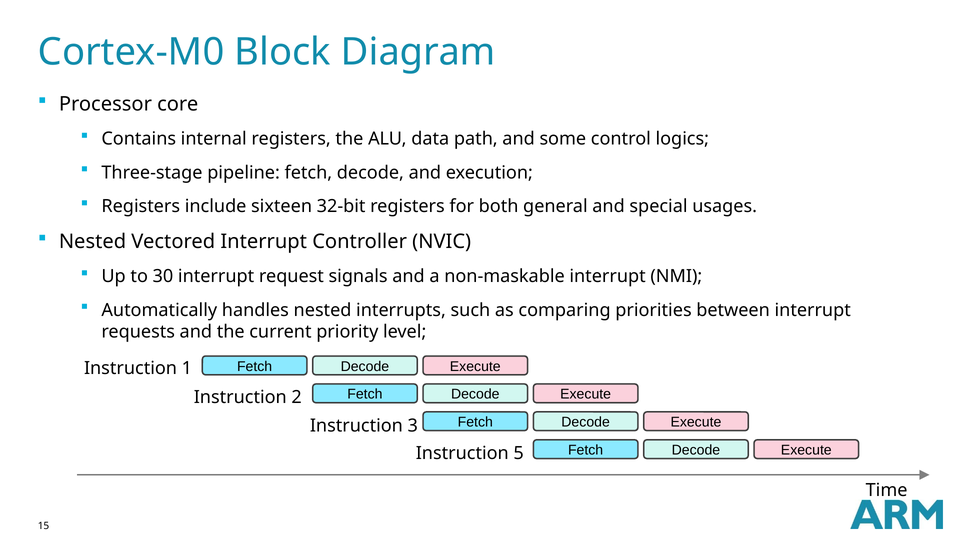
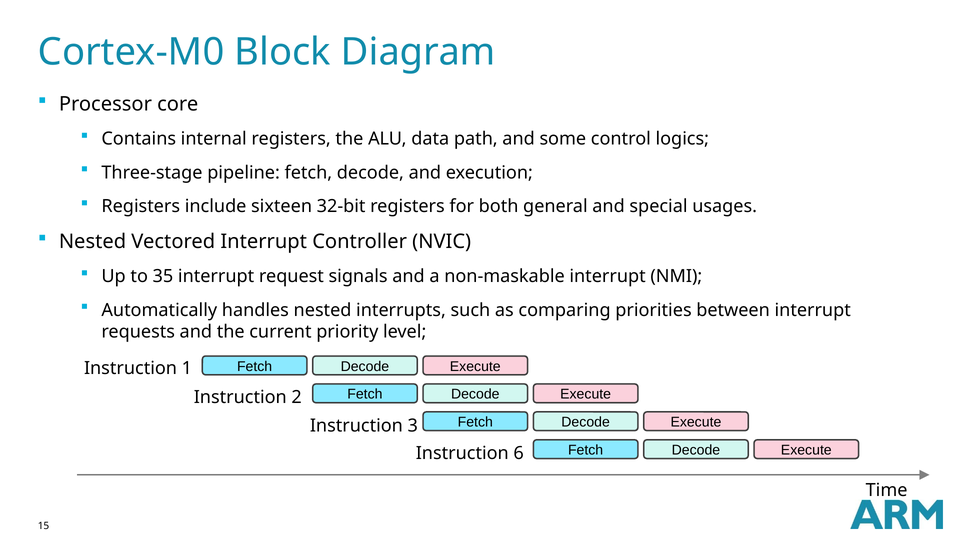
30: 30 -> 35 (163, 276)
5: 5 -> 6 (519, 453)
